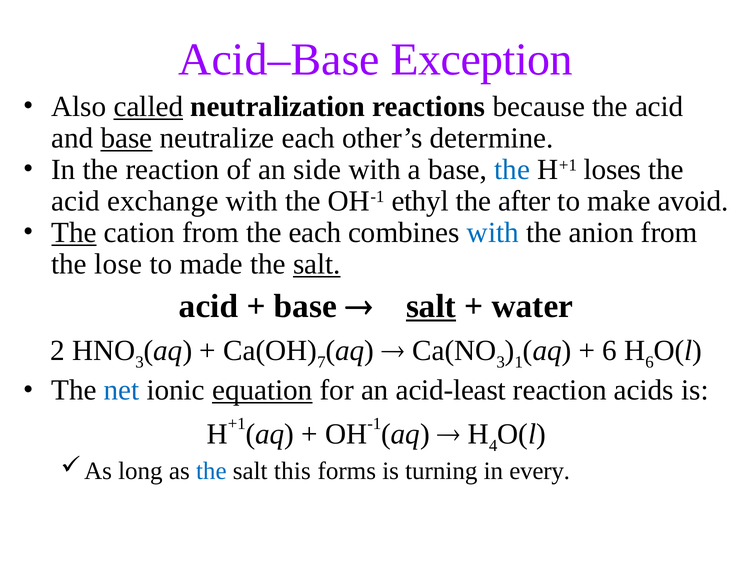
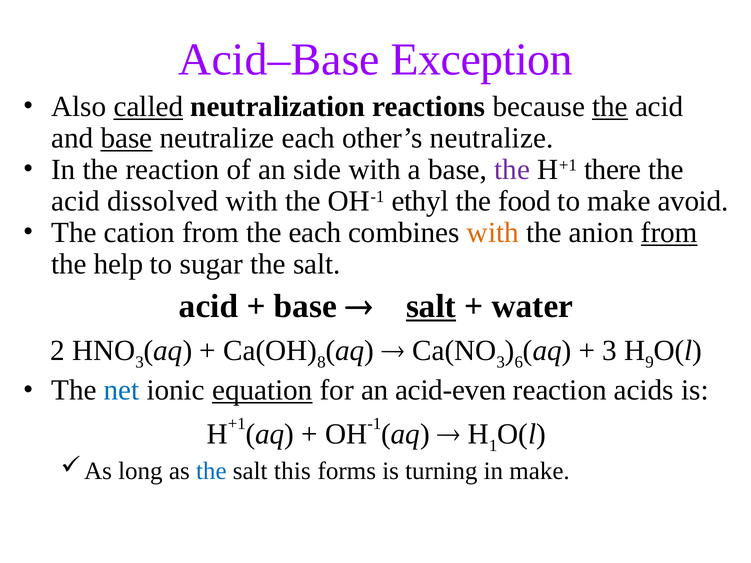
the underline: none -> present (610, 107)
other’s determine: determine -> neutralize (492, 138)
the colour: blue -> purple (512, 170)
loses: loses -> there (613, 170)
exchange: exchange -> dissolved (163, 201)
after: after -> food (524, 201)
The underline: present -> none (74, 233)
with colour: blue -> orange (493, 233)
from underline: none -> present (669, 233)
lose: lose -> help (119, 264)
made: made -> sugar (211, 264)
salt underline: present -> none (317, 264)
7: 7 -> 8 (321, 362)
1: 1 -> 6 (519, 362)
6: 6 -> 3 (610, 351)
6: 6 -> 9 (650, 362)
acid-least: acid-least -> acid-even (451, 390)
4: 4 -> 1 (493, 446)
in every: every -> make (540, 471)
